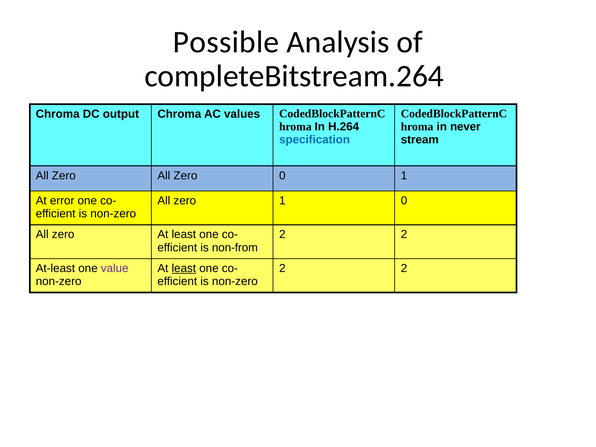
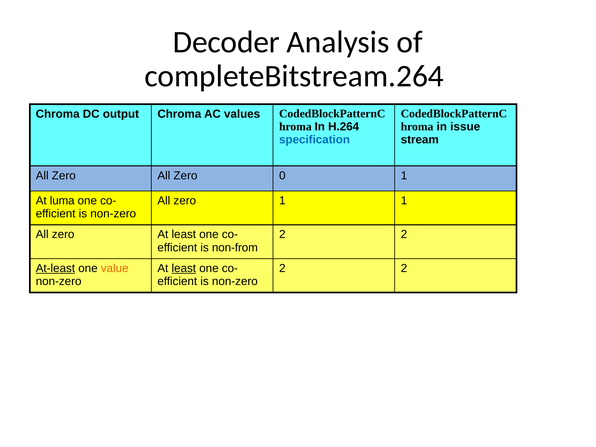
Possible: Possible -> Decoder (226, 42)
never: never -> issue (465, 127)
error: error -> luma (62, 201)
1 0: 0 -> 1 (404, 201)
At-least underline: none -> present (55, 268)
value colour: purple -> orange (115, 268)
